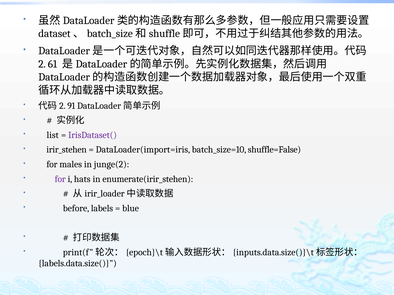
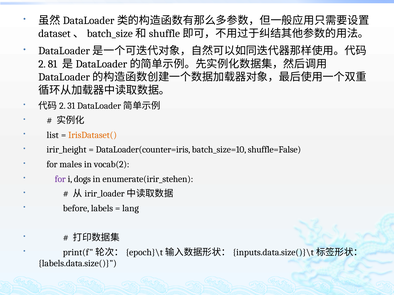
61: 61 -> 81 (52, 64)
91: 91 -> 31 (71, 106)
IrisDataset( colour: purple -> orange (93, 135)
irir_stehen: irir_stehen -> irir_height (67, 150)
DataLoader(import=iris: DataLoader(import=iris -> DataLoader(counter=iris (143, 150)
junge(2: junge(2 -> vocab(2 (112, 165)
hats: hats -> dogs (82, 179)
blue: blue -> lang (131, 209)
